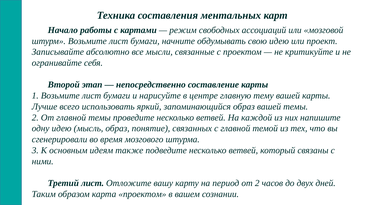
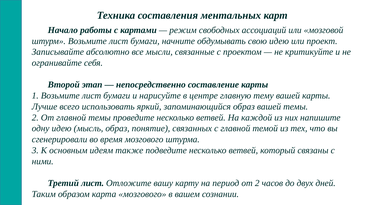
карта проектом: проектом -> мозгового (142, 194)
